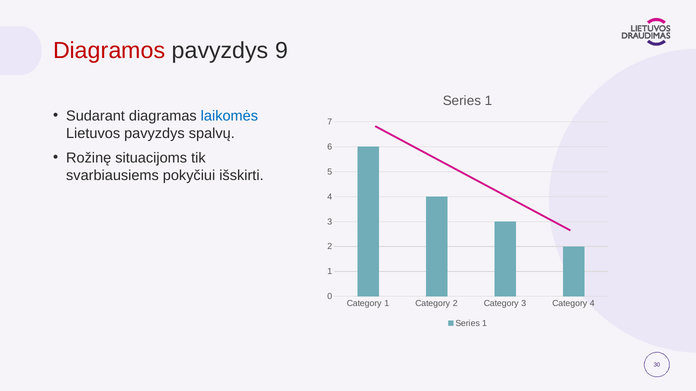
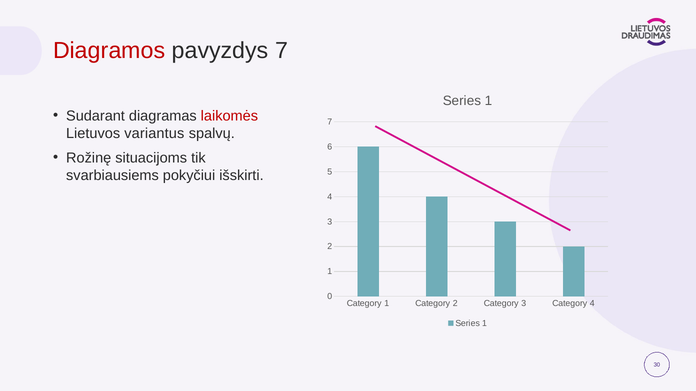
pavyzdys 9: 9 -> 7 (281, 51)
laikomės colour: blue -> red (229, 116)
Lietuvos pavyzdys: pavyzdys -> variantus (154, 133)
